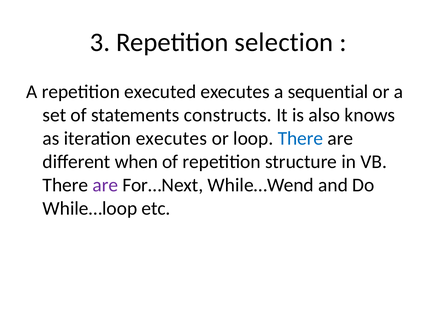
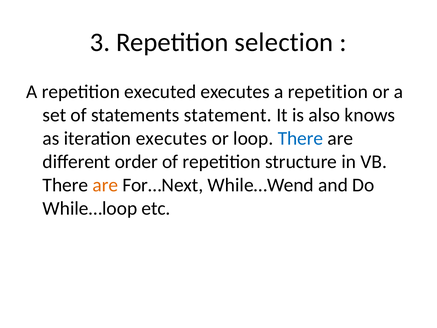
executes a sequential: sequential -> repetition (328, 92)
constructs: constructs -> statement (228, 115)
when: when -> order (136, 162)
are colour: purple -> orange (105, 185)
